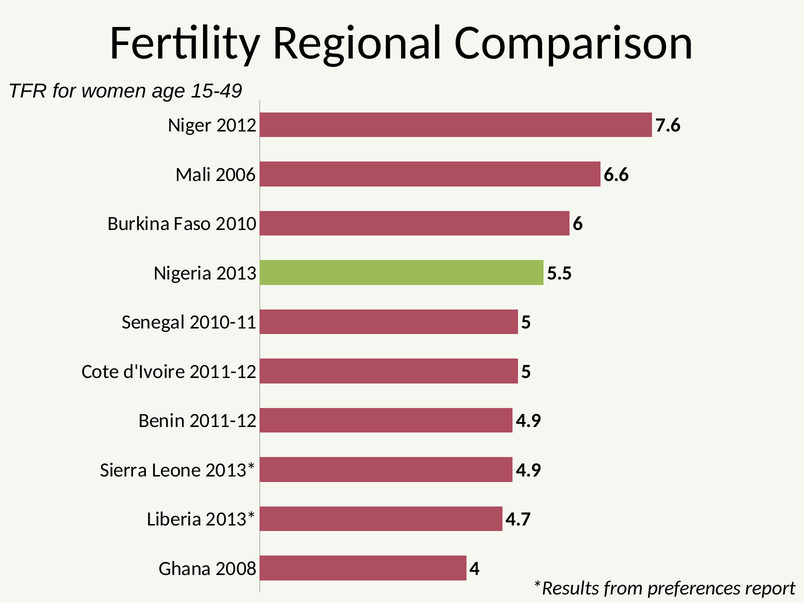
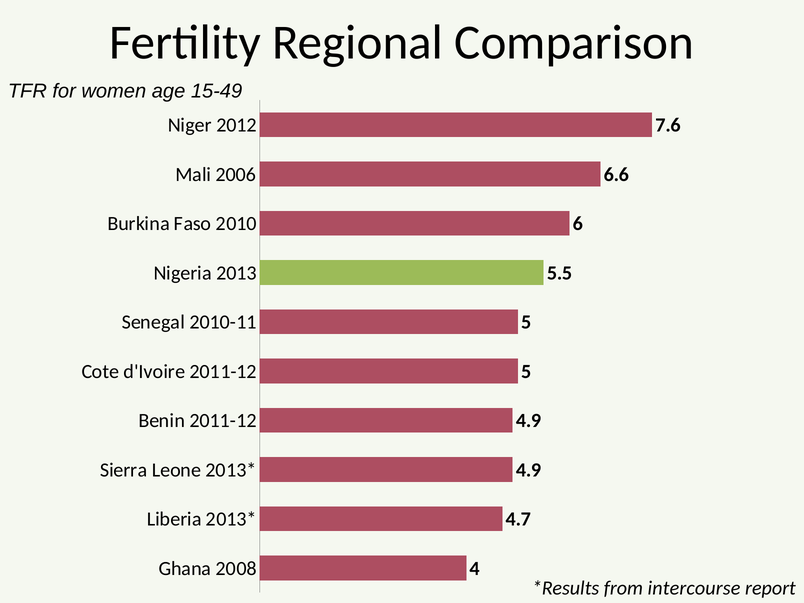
preferences: preferences -> intercourse (694, 588)
